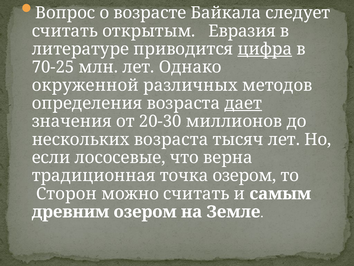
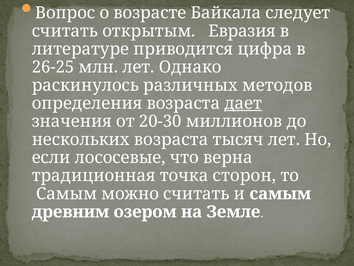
цифра underline: present -> none (265, 49)
70-25: 70-25 -> 26-25 (53, 67)
окруженной: окруженной -> раскинулось (85, 85)
точка озером: озером -> сторон (244, 175)
Сторон: Сторон -> Самым (67, 193)
